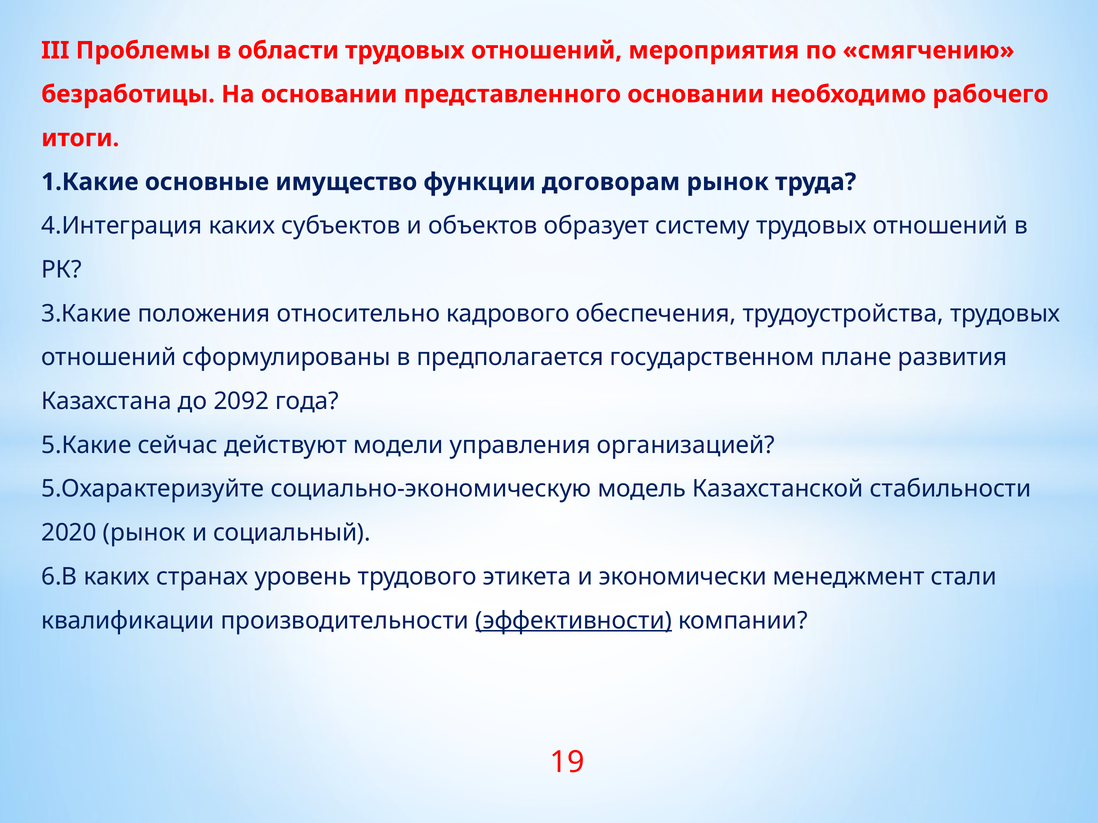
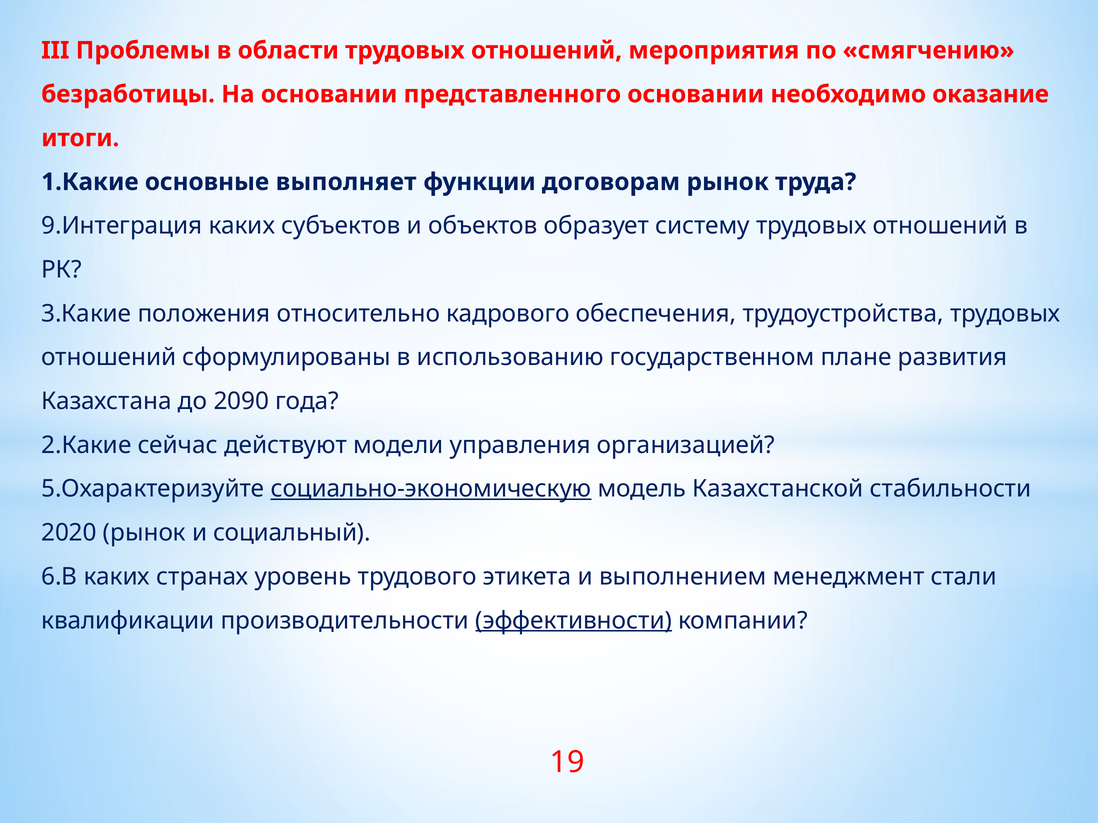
рабочего: рабочего -> оказание (991, 94)
имущество: имущество -> выполняет (346, 182)
4.Интеграция: 4.Интеграция -> 9.Интеграция (122, 226)
предполагается: предполагается -> использованию (510, 358)
2092: 2092 -> 2090 (241, 401)
5.Какие: 5.Какие -> 2.Какие (86, 445)
социально-экономическую underline: none -> present (431, 489)
экономически: экономически -> выполнением (683, 577)
